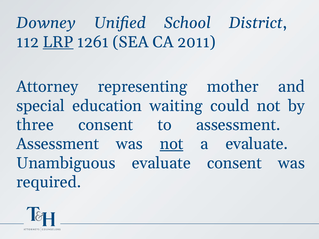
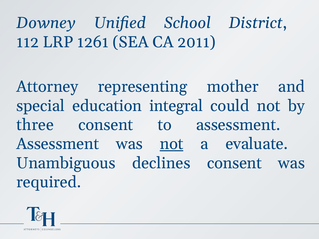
LRP underline: present -> none (58, 42)
waiting: waiting -> integral (176, 106)
Unambiguous evaluate: evaluate -> declines (161, 163)
